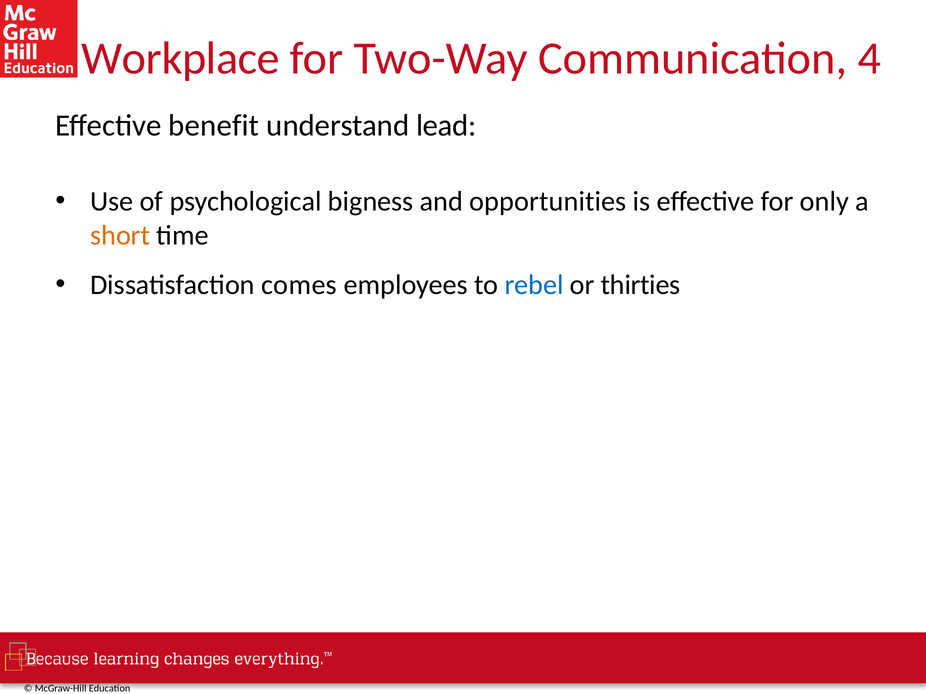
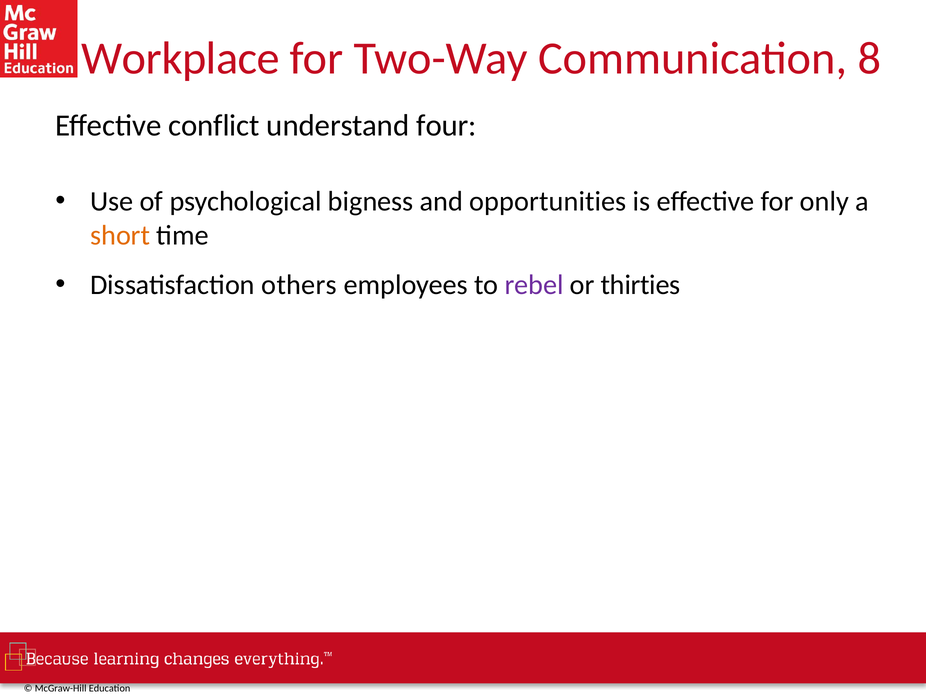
4: 4 -> 8 (869, 59)
benefit: benefit -> conflict (214, 126)
lead: lead -> four (446, 126)
comes: comes -> others (299, 285)
rebel colour: blue -> purple (534, 285)
